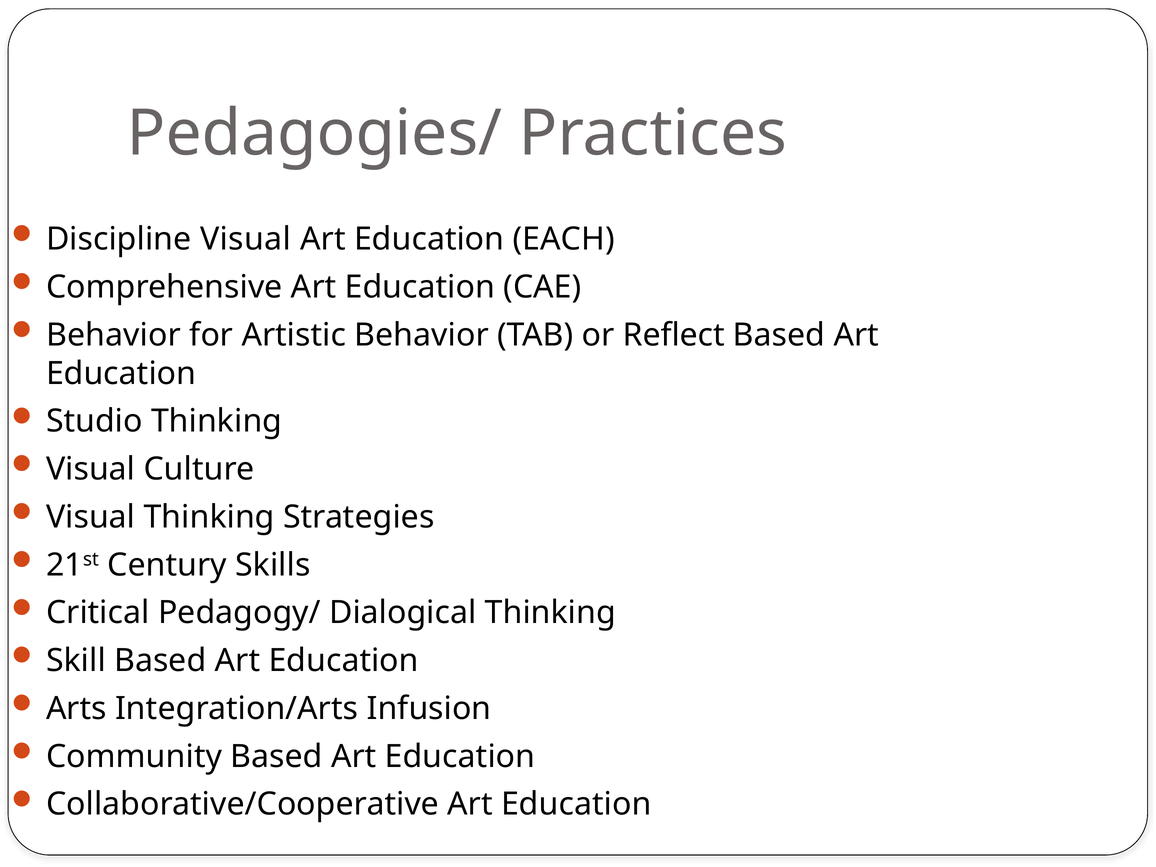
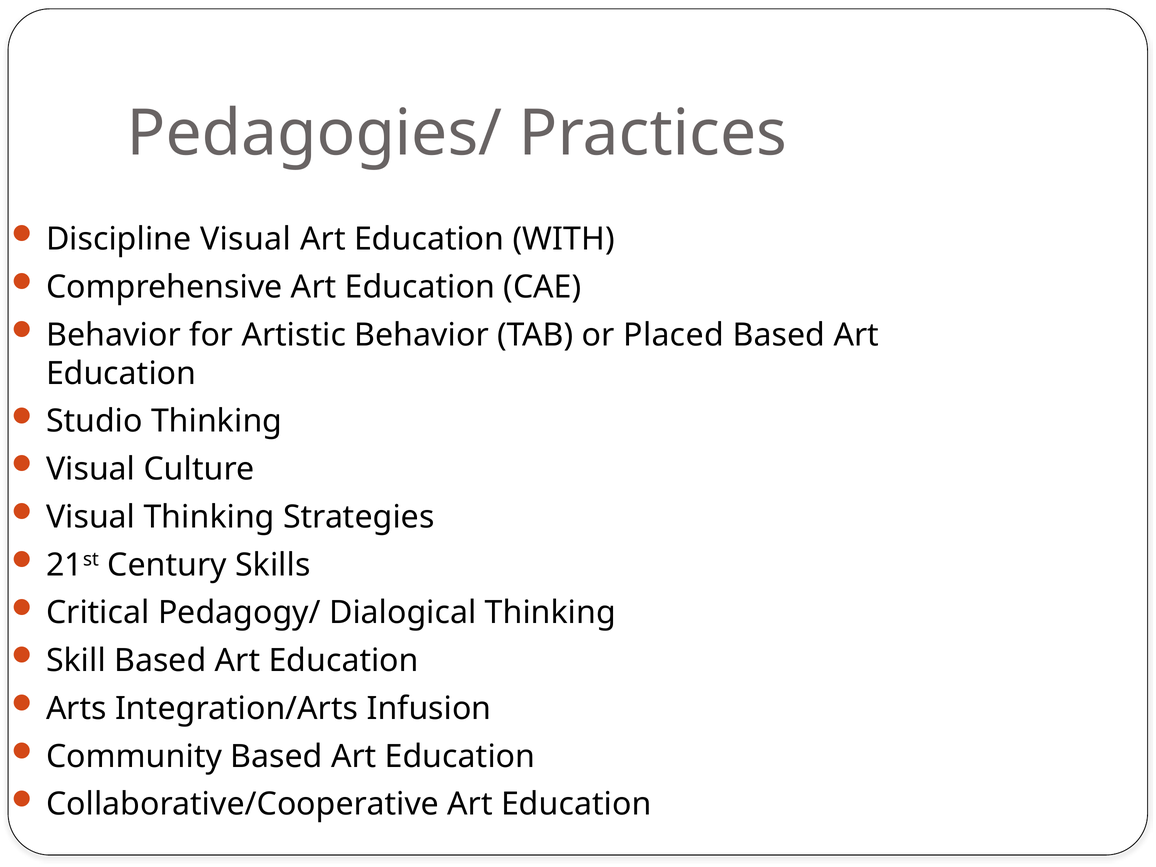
EACH: EACH -> WITH (564, 239)
Reflect: Reflect -> Placed (674, 335)
